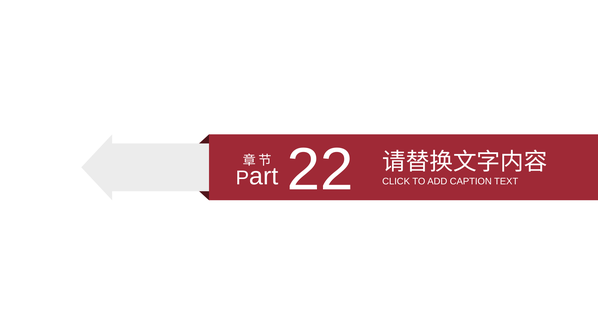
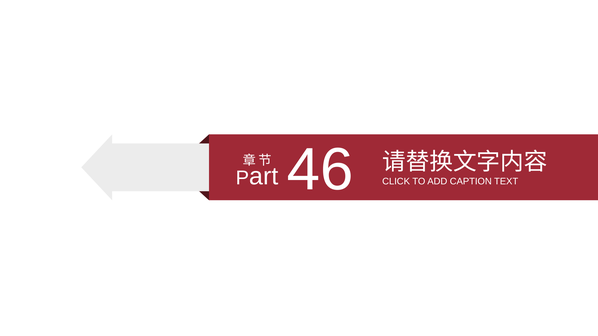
22: 22 -> 46 (320, 170)
